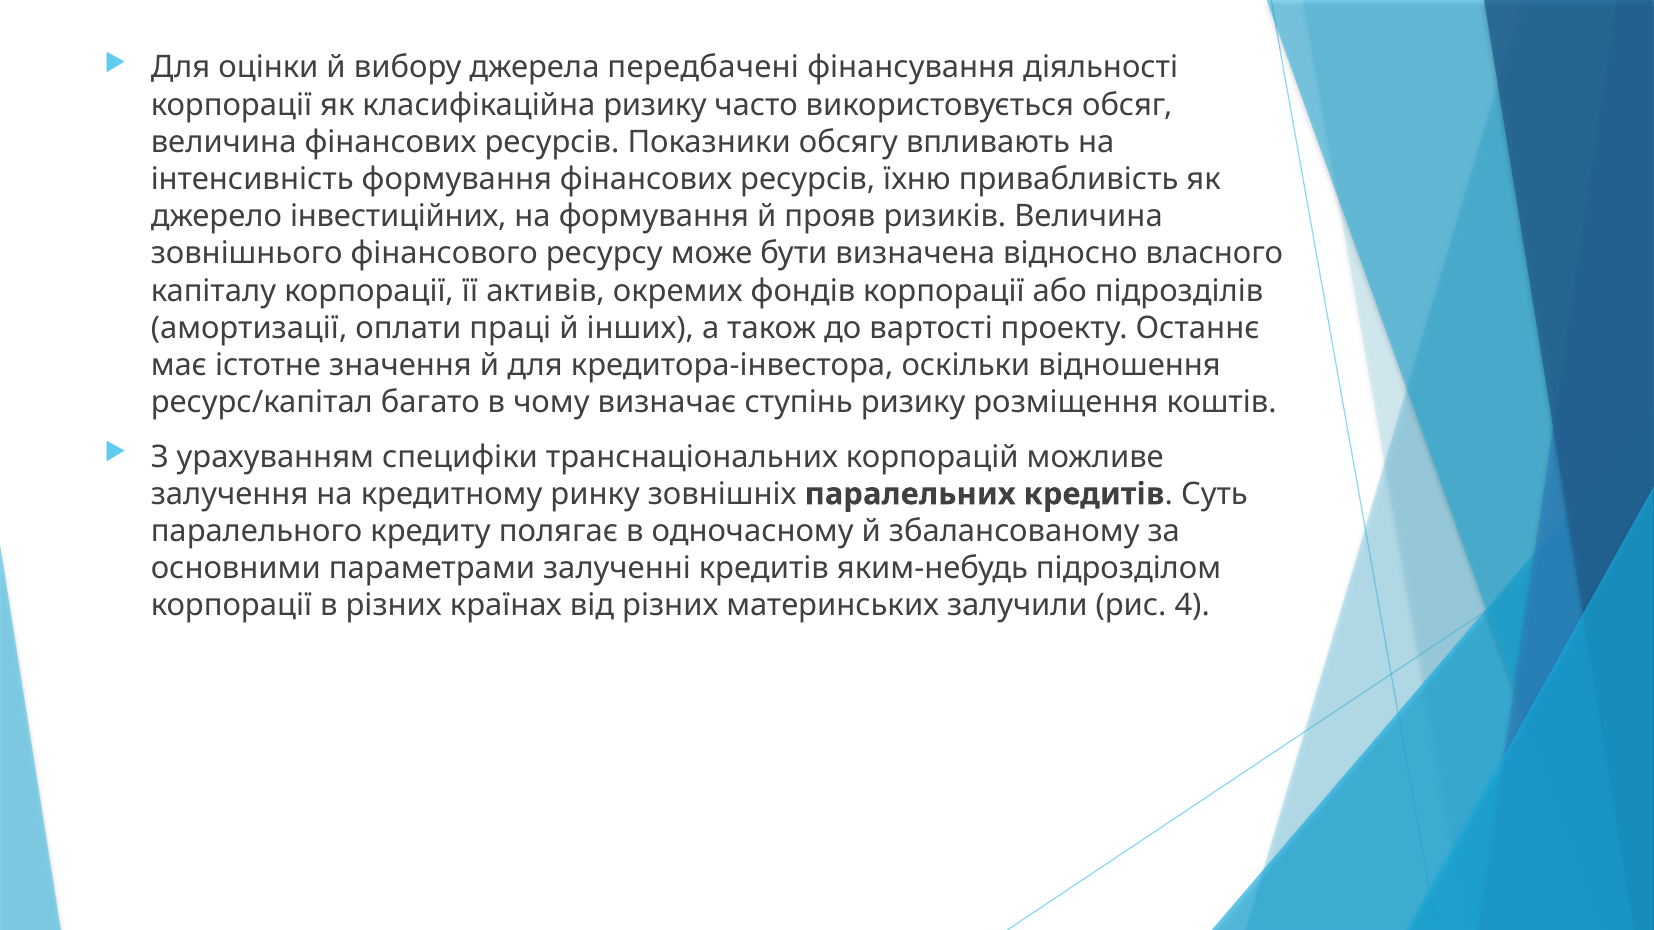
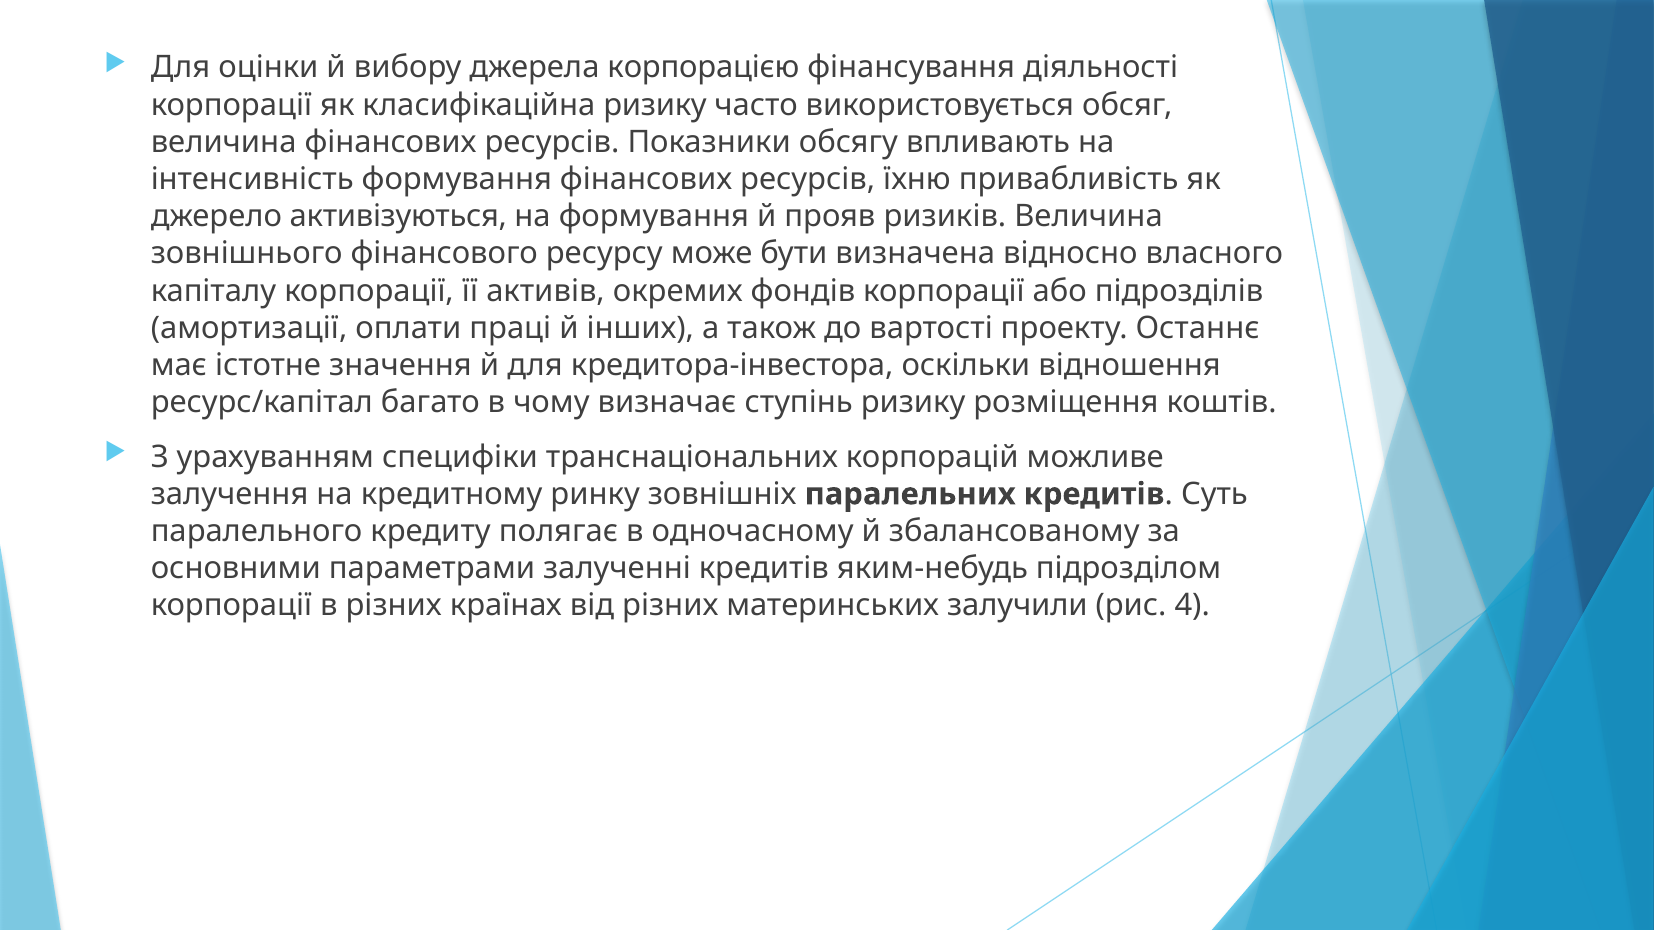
передбачені: передбачені -> корпорацією (703, 68)
інвестиційних: інвестиційних -> активізуються (398, 217)
